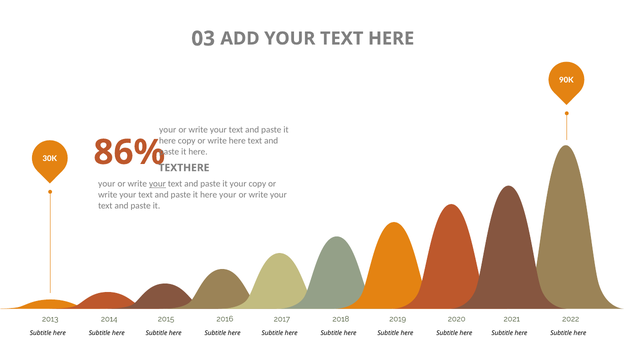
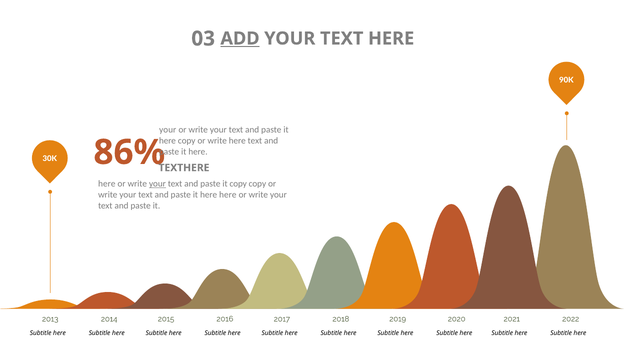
ADD underline: none -> present (240, 39)
your: your -> here (107, 184)
it your: your -> copy (238, 184)
your: your -> here (228, 195)
